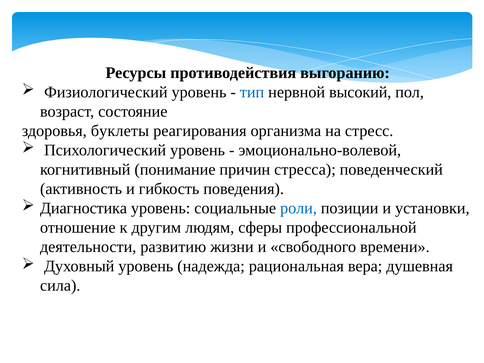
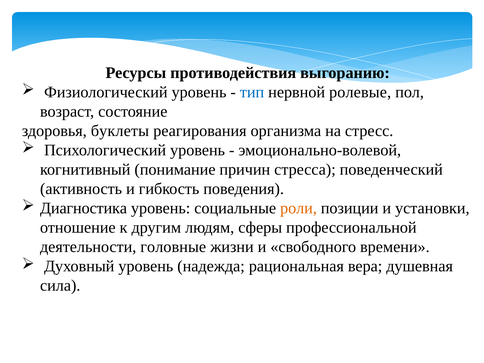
высокий: высокий -> ролевые (360, 92)
роли colour: blue -> orange (299, 208)
развитию: развитию -> головные (173, 247)
